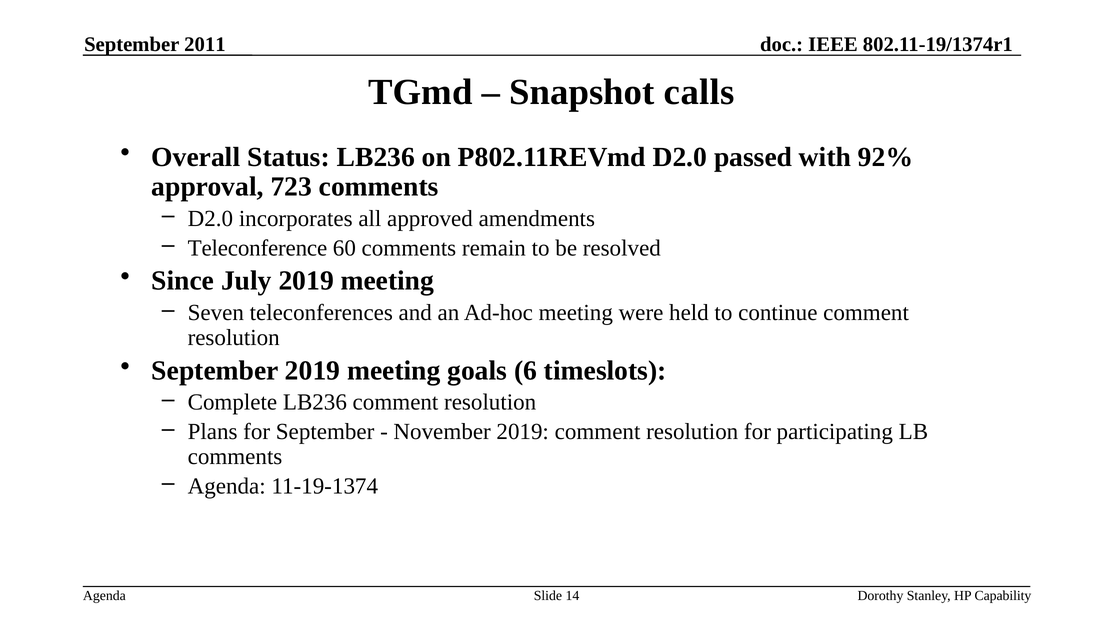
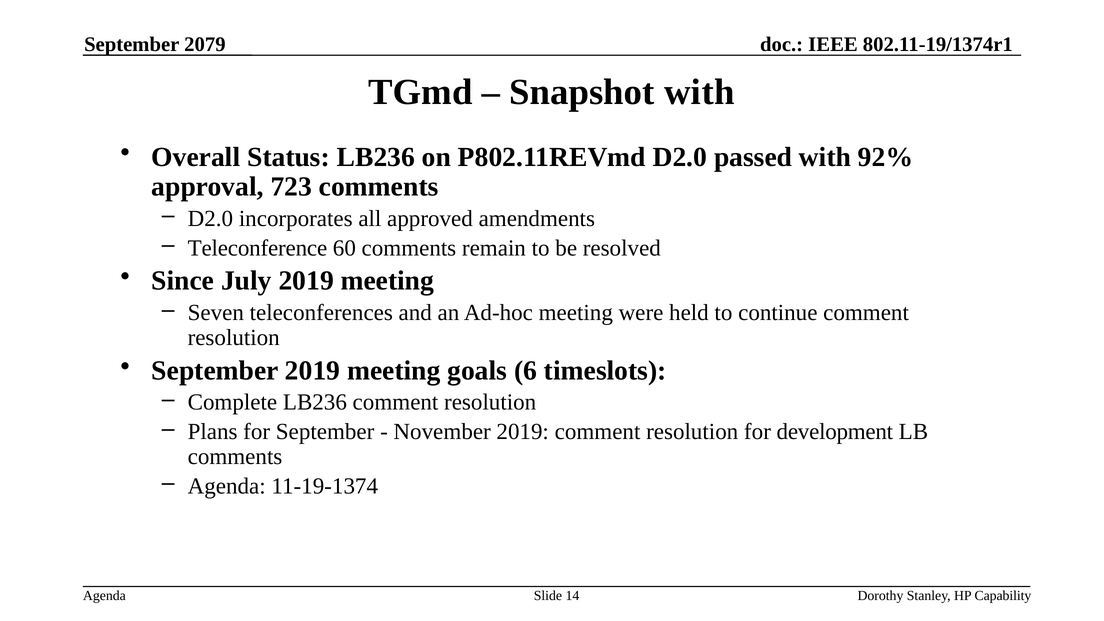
2011: 2011 -> 2079 (205, 44)
Snapshot calls: calls -> with (699, 92)
participating: participating -> development (835, 432)
